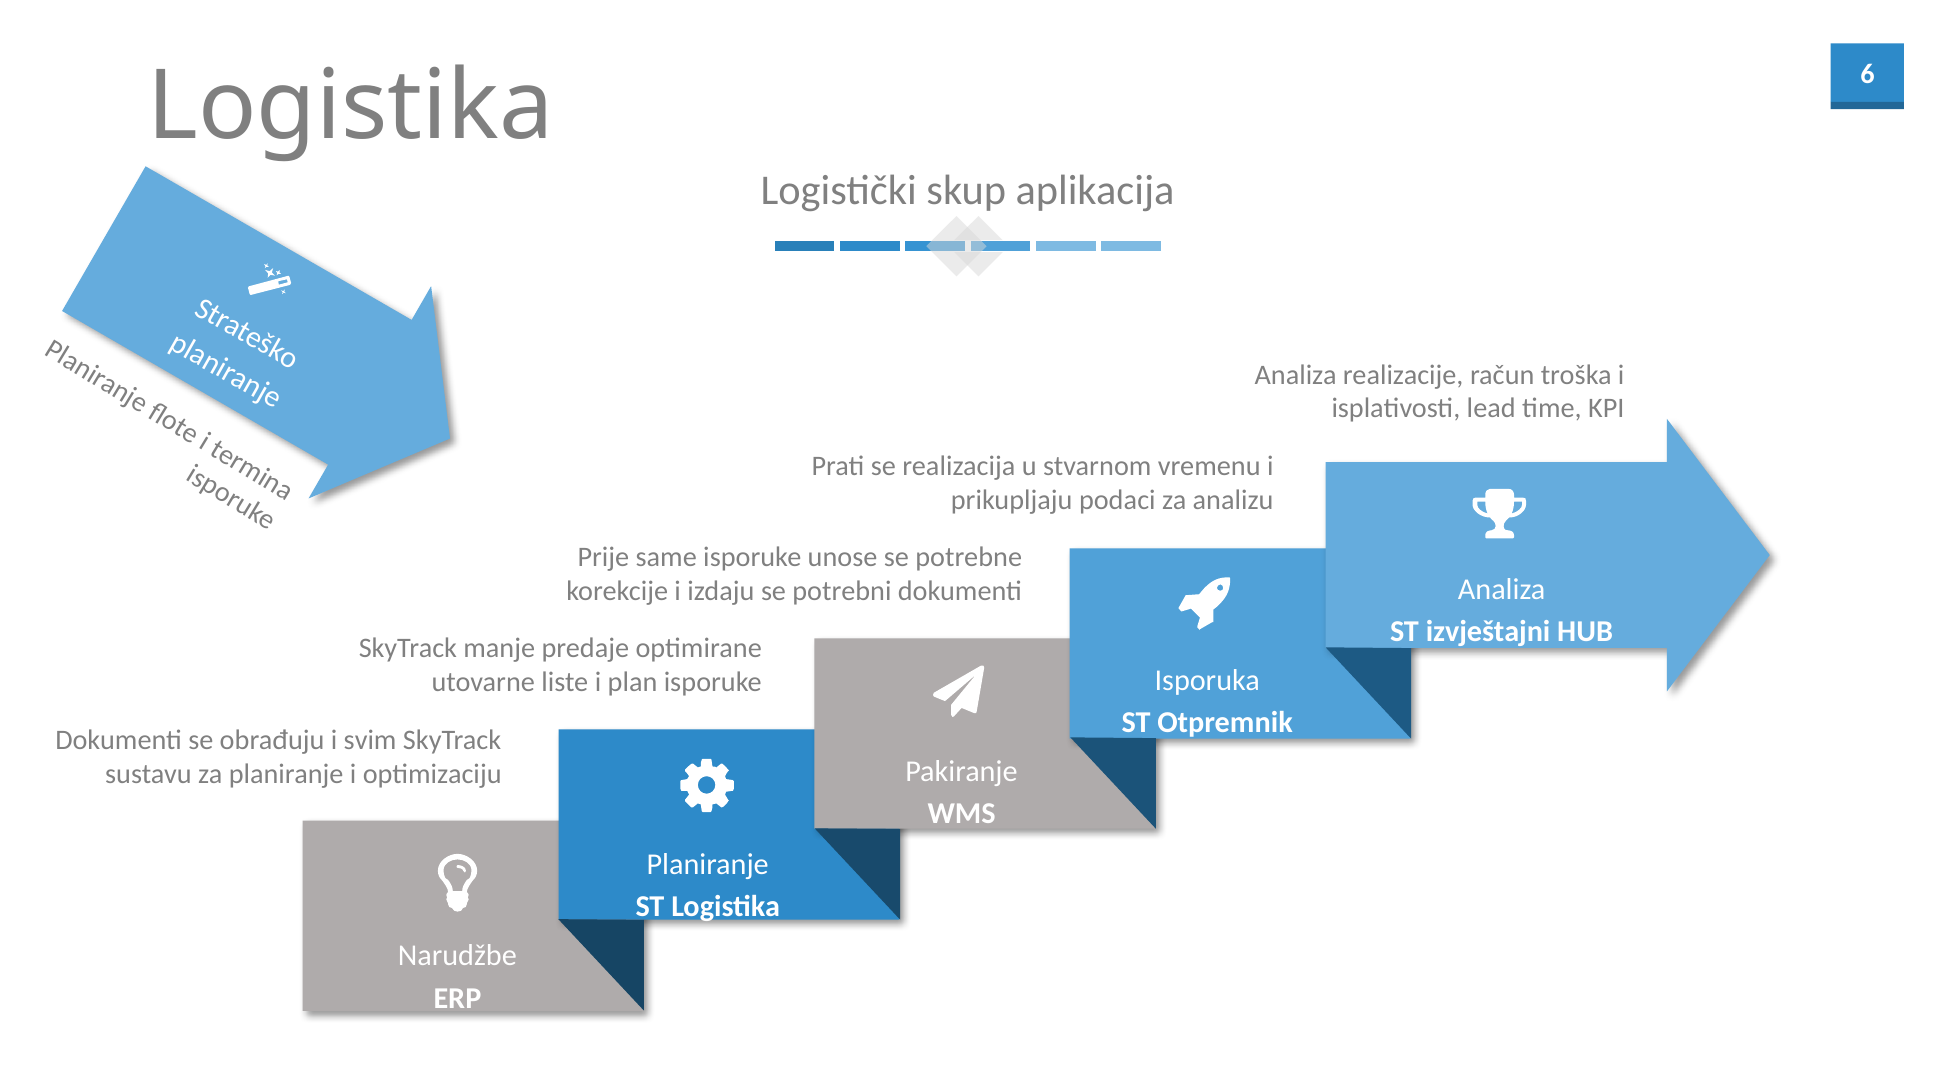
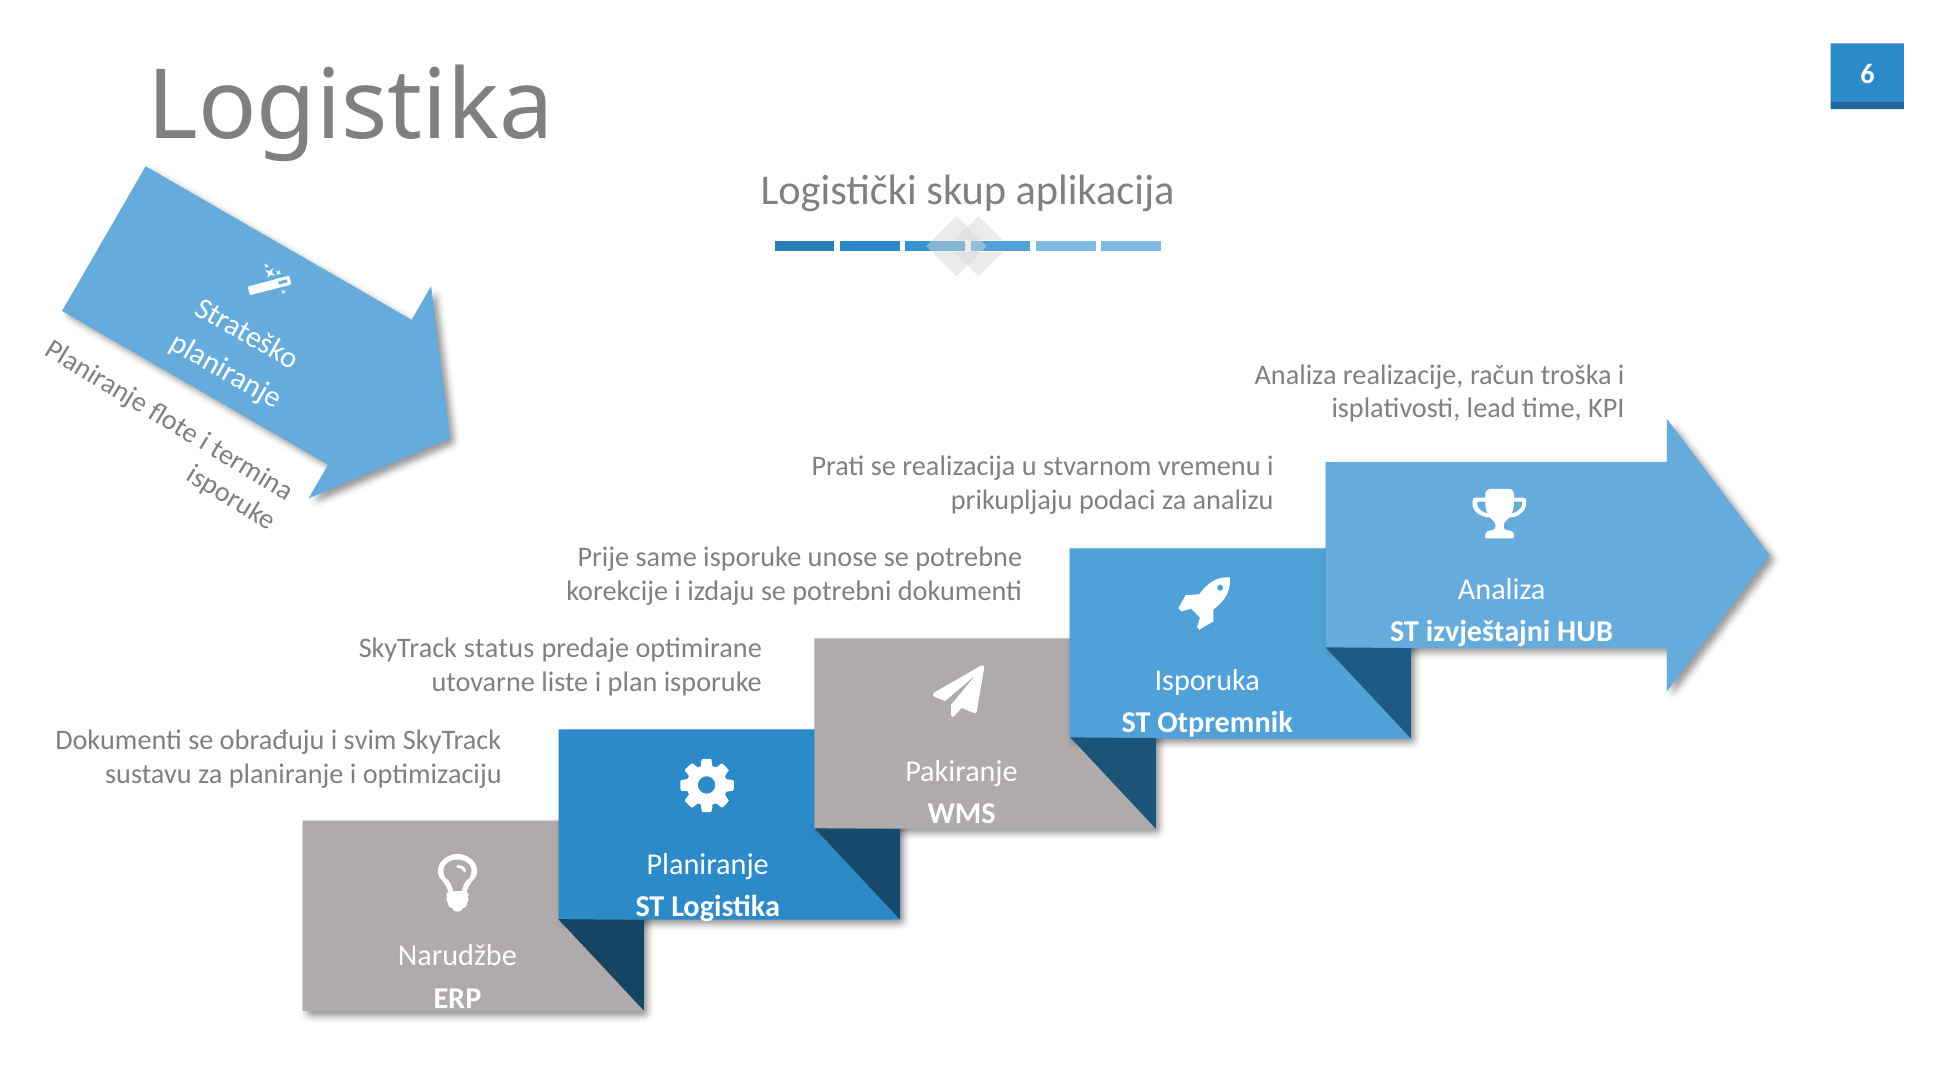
manje: manje -> status (499, 649)
